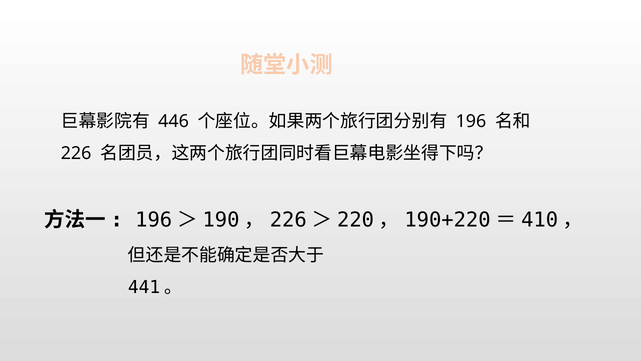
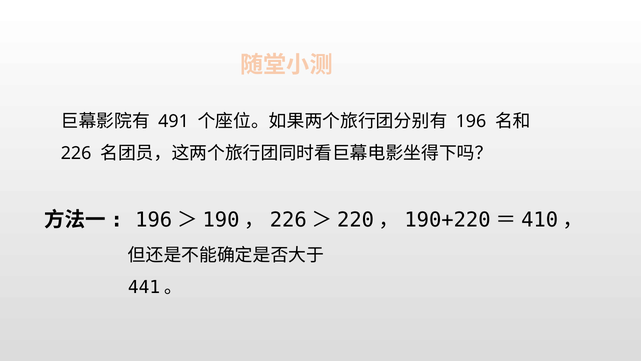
446: 446 -> 491 (174, 121)
